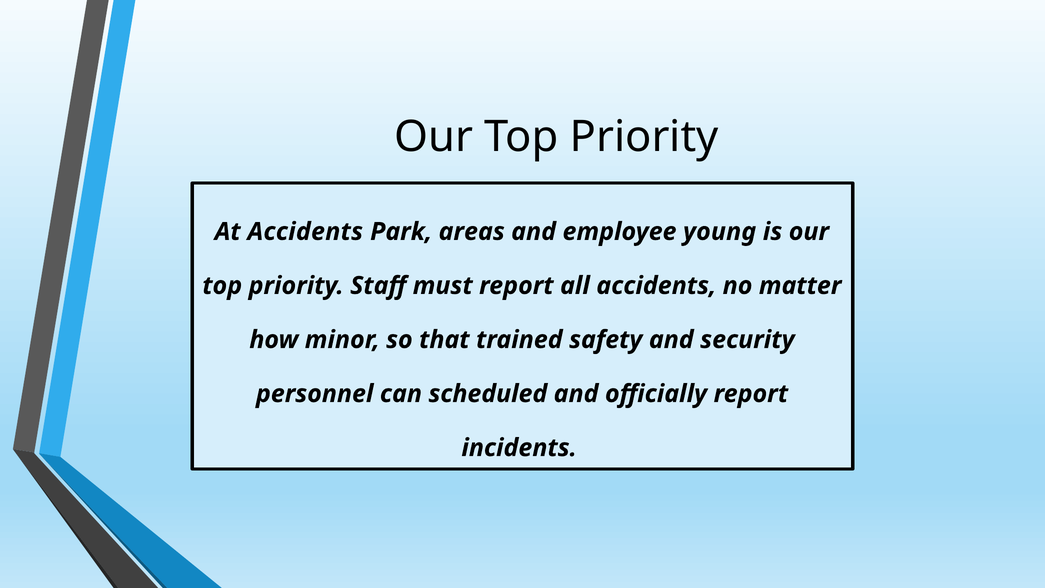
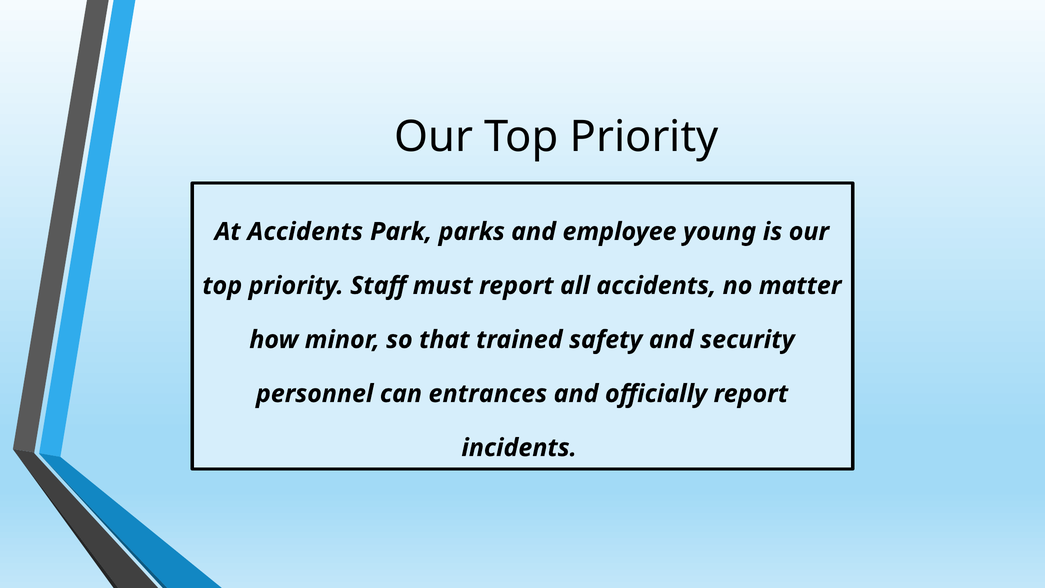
areas: areas -> parks (472, 232)
scheduled: scheduled -> entrances (488, 394)
